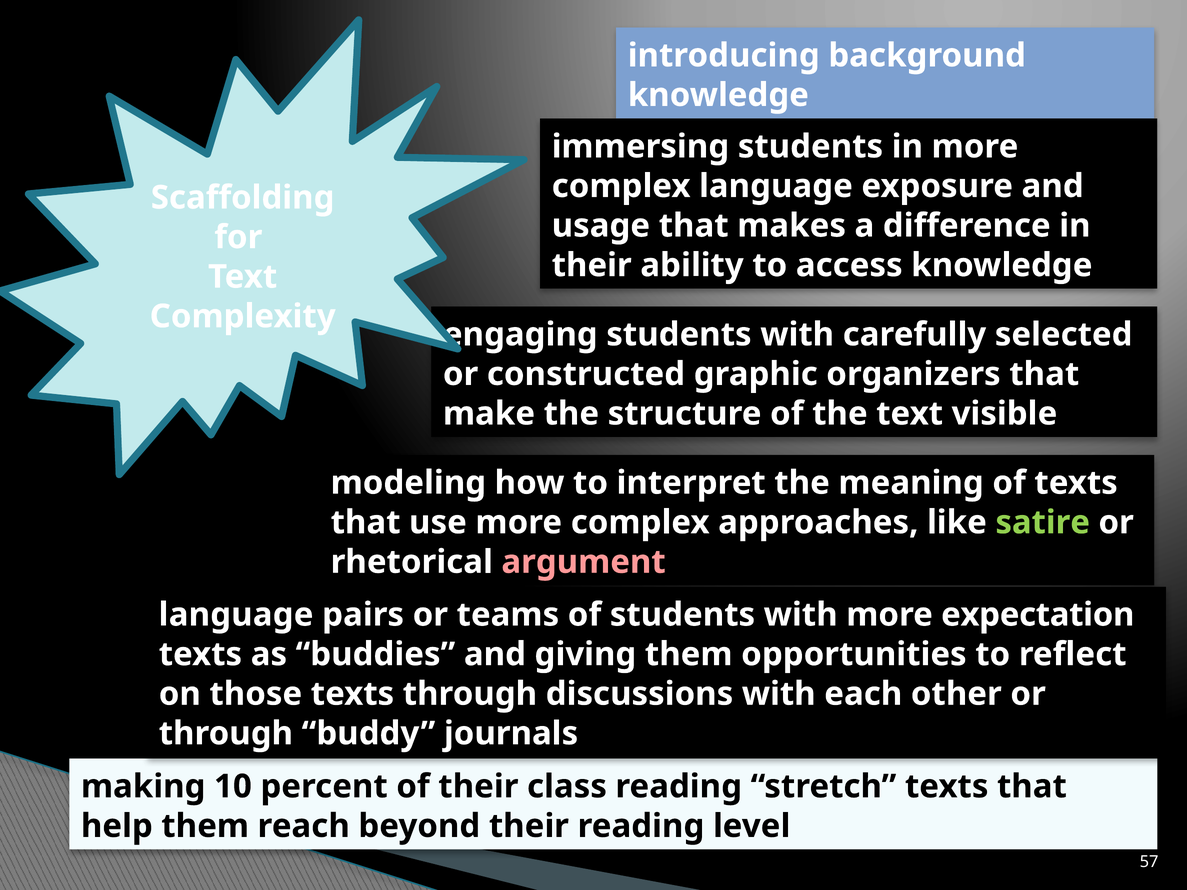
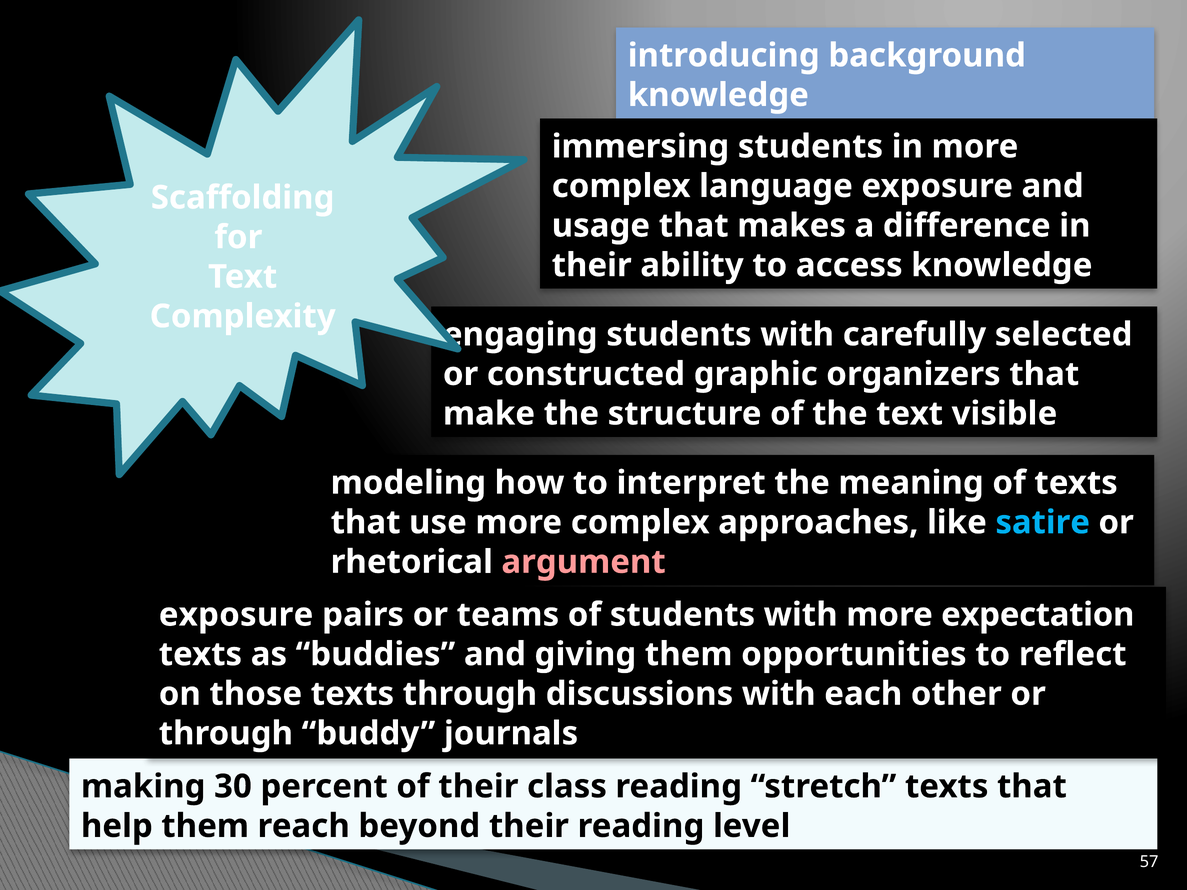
satire colour: light green -> light blue (1043, 523)
language: language -> exposure (236, 615)
10: 10 -> 30 (233, 787)
